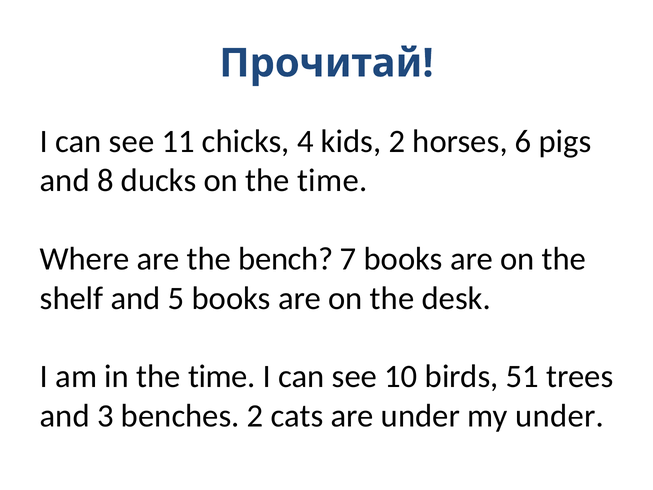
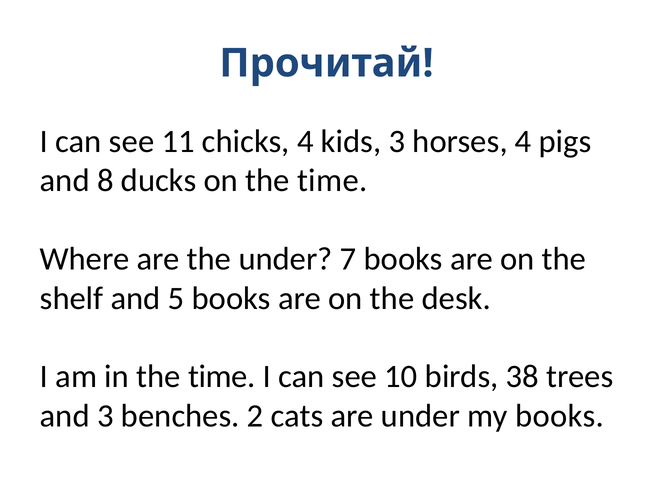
kids 2: 2 -> 3 (397, 141)
horses 6: 6 -> 4 (523, 141)
the bench: bench -> under (286, 259)
51: 51 -> 38 (522, 376)
my under: under -> books (560, 416)
